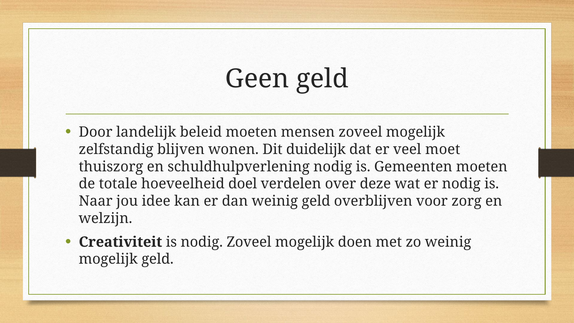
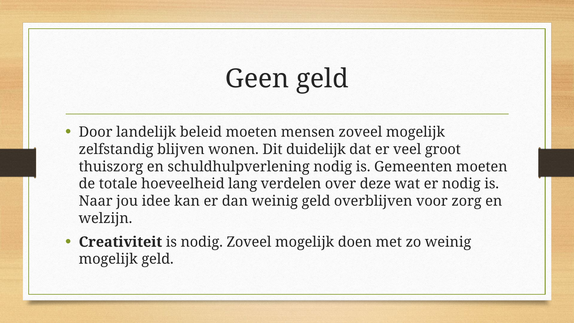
moet: moet -> groot (443, 149)
doel: doel -> lang (243, 184)
